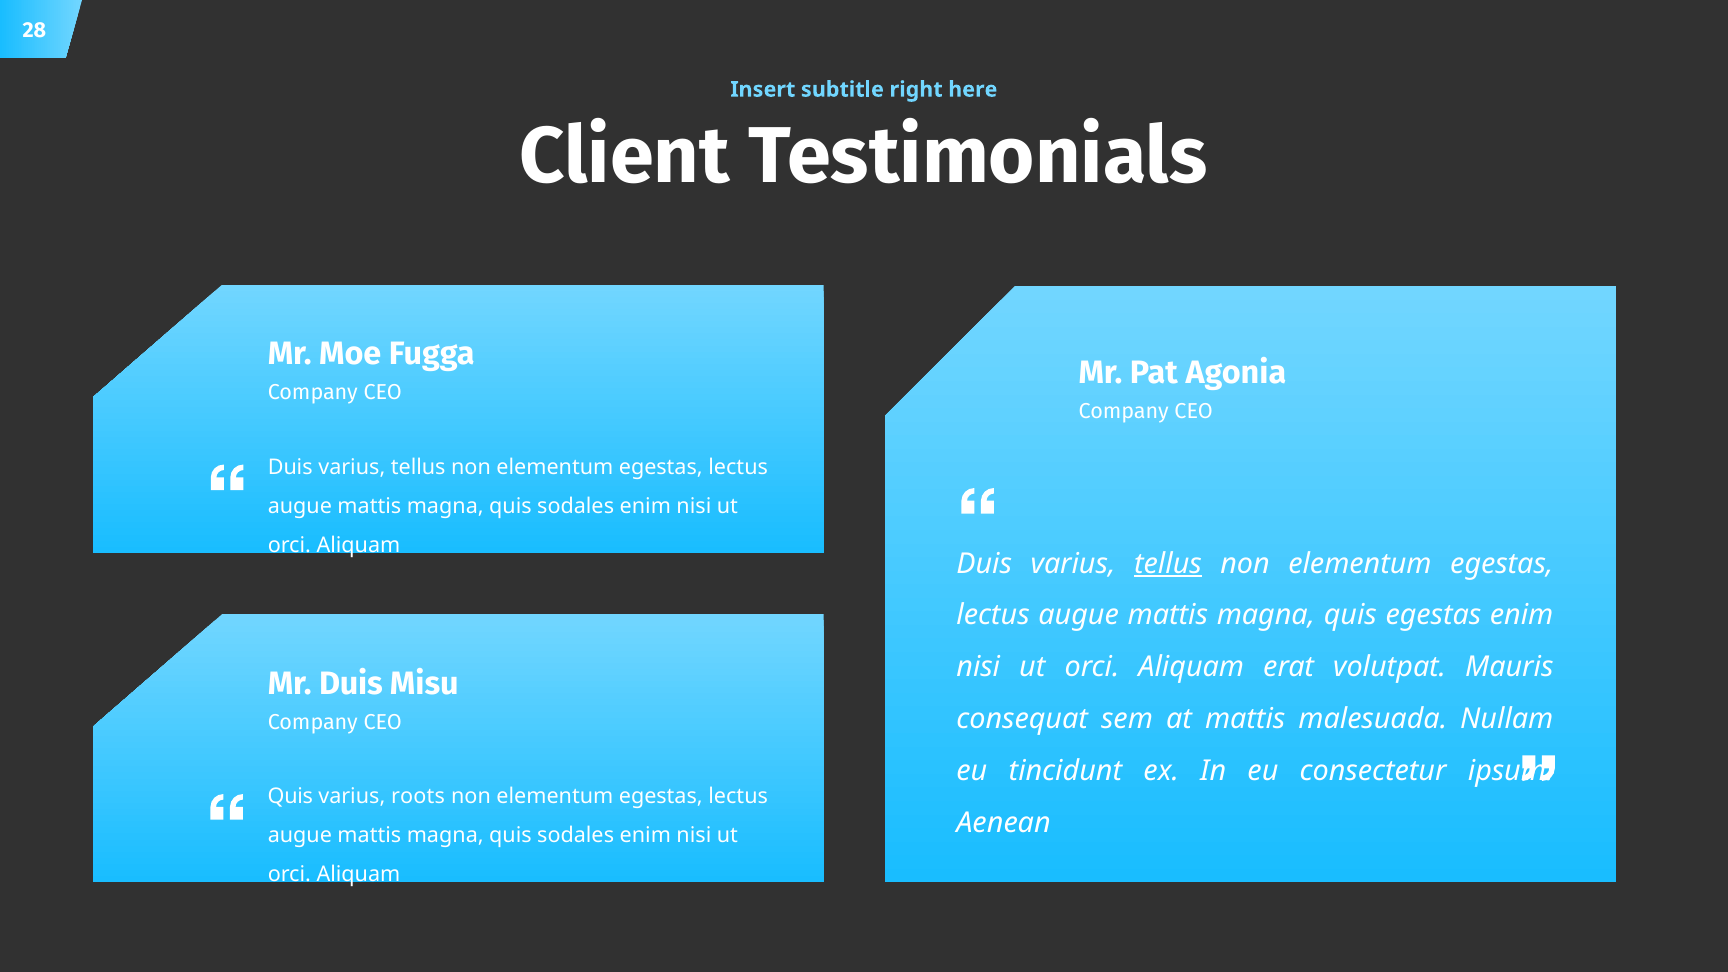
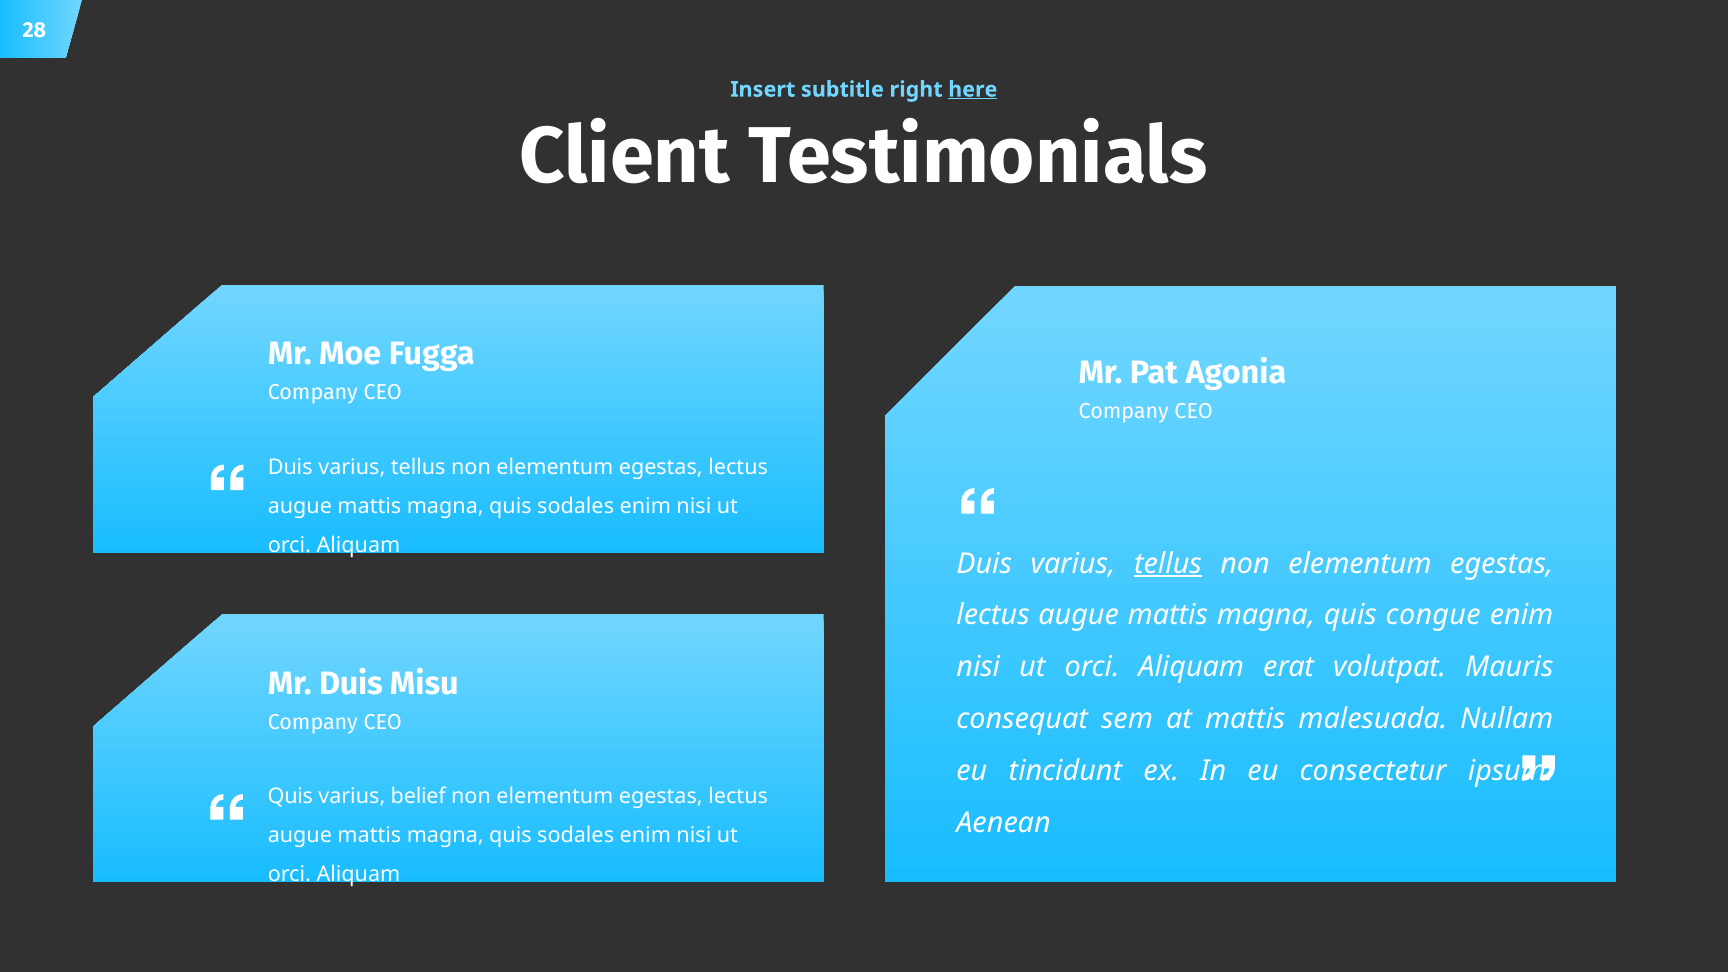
here underline: none -> present (973, 90)
quis egestas: egestas -> congue (1433, 615)
roots: roots -> belief (418, 797)
